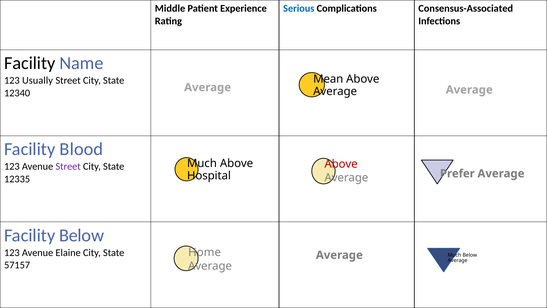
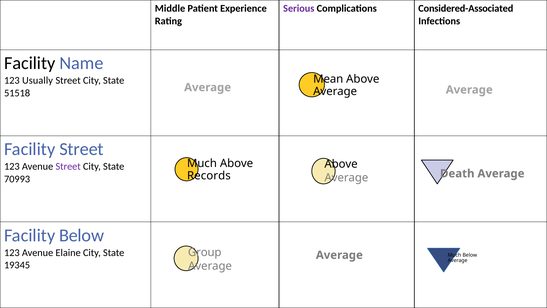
Serious colour: blue -> purple (299, 8)
Consensus-Associated: Consensus-Associated -> Considered-Associated (466, 8)
12340: 12340 -> 51518 (17, 93)
Facility Blood: Blood -> Street (82, 149)
Above colour: red -> black (341, 164)
Hospital: Hospital -> Records (209, 176)
Prefer: Prefer -> Death (457, 173)
12335: 12335 -> 70993 (17, 179)
Home: Home -> Group (205, 252)
57157: 57157 -> 19345 (17, 265)
